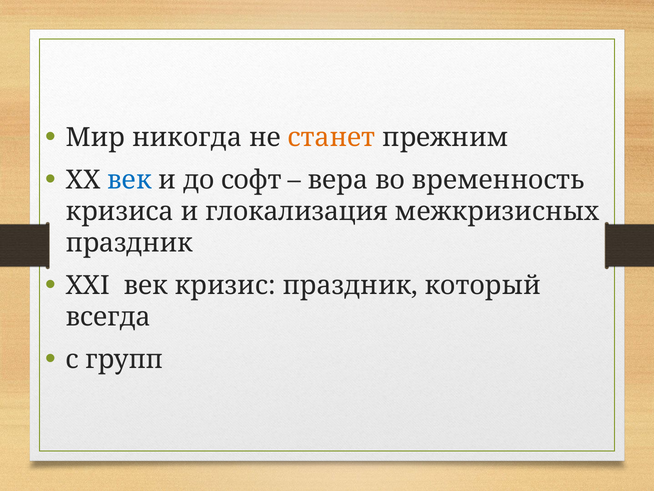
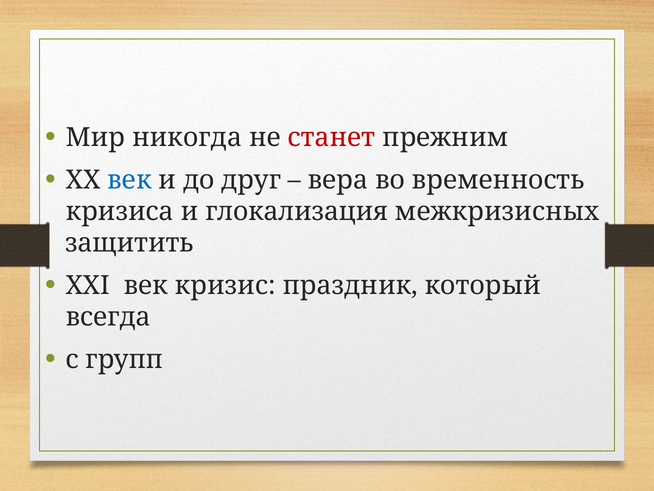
станет colour: orange -> red (331, 137)
софт: софт -> друг (251, 180)
праздник: праздник -> защитить (129, 243)
